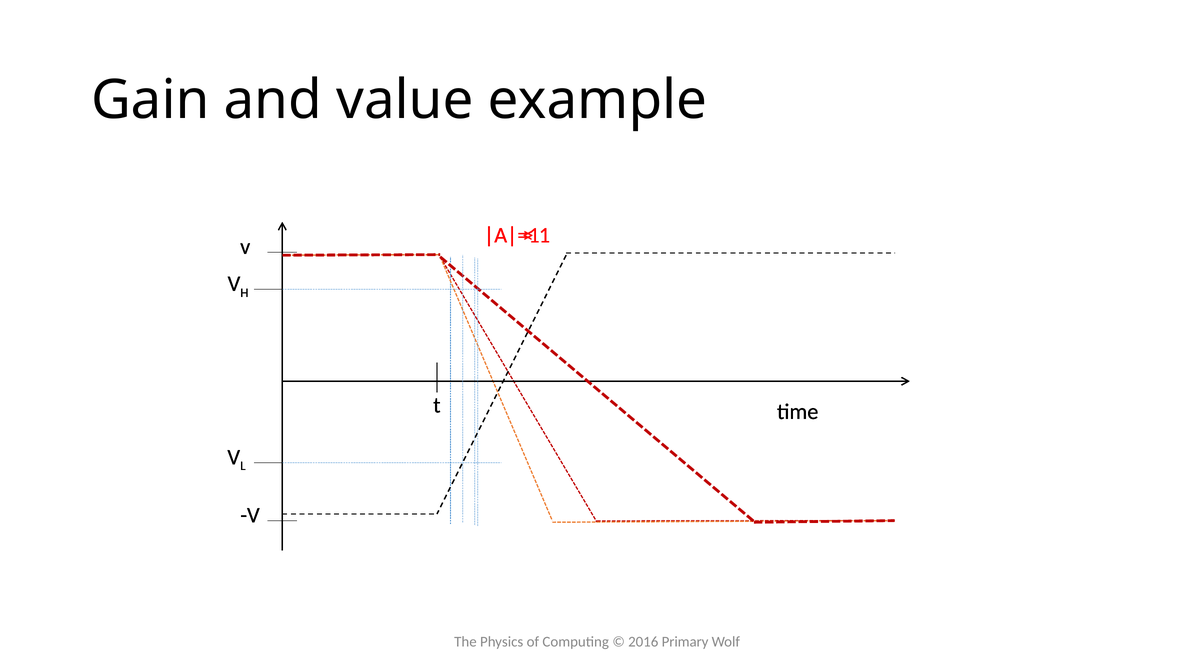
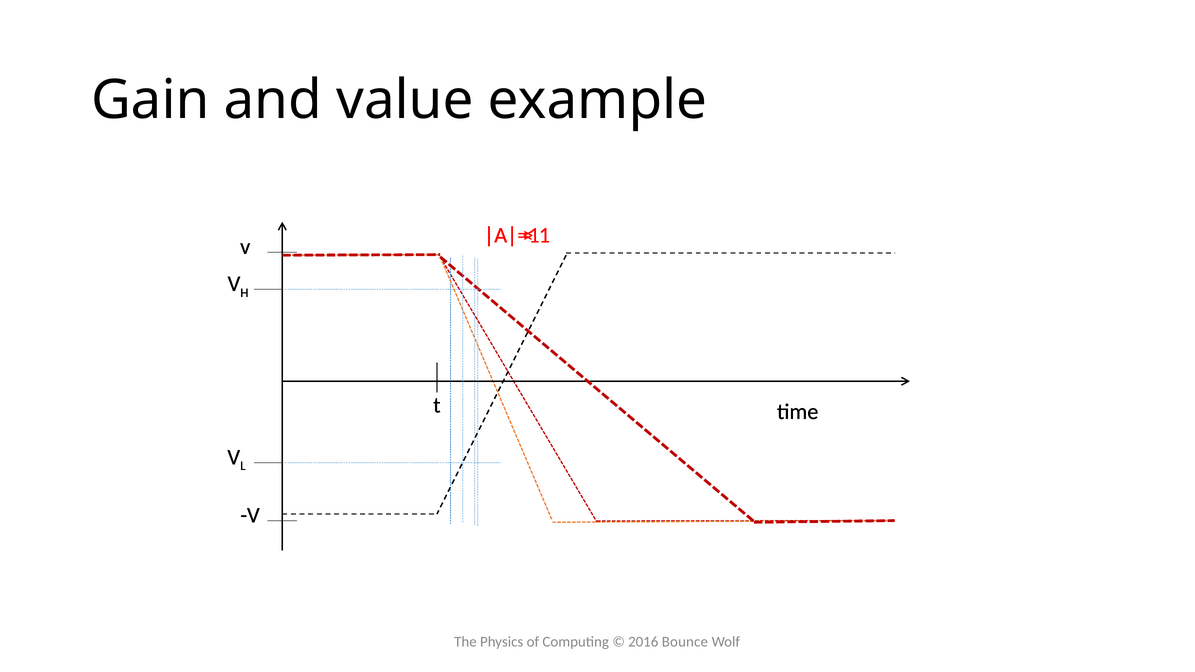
Primary: Primary -> Bounce (685, 642)
